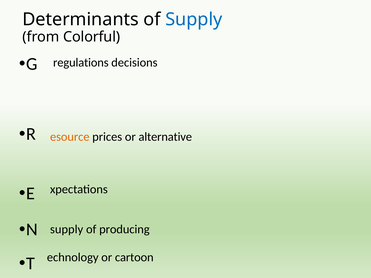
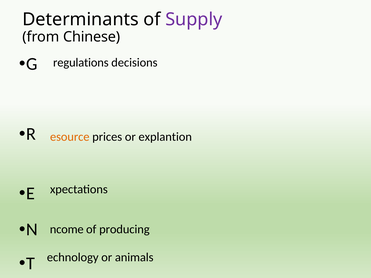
Supply colour: blue -> purple (194, 19)
Colorful: Colorful -> Chinese (92, 37)
alternative: alternative -> explantion (165, 137)
supply: supply -> ncome (67, 230)
cartoon: cartoon -> animals (134, 257)
